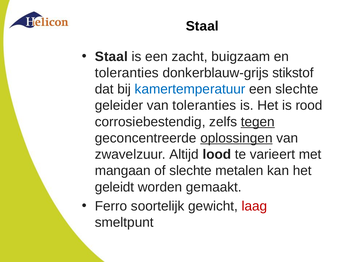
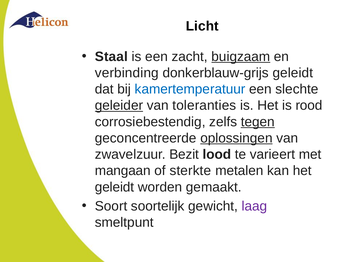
Staal: Staal -> Licht (202, 26)
buigzaam underline: none -> present (241, 57)
toleranties: toleranties -> verbinding (127, 73)
donkerblauw-grijs stikstof: stikstof -> geleidt (293, 73)
geleider underline: none -> present (119, 105)
Altijd: Altijd -> Bezit (184, 154)
of slechte: slechte -> sterkte (190, 171)
Ferro: Ferro -> Soort (111, 206)
laag colour: red -> purple (254, 206)
